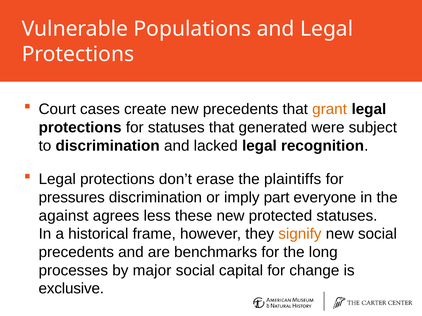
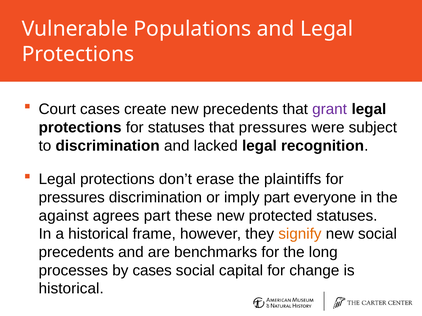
grant colour: orange -> purple (330, 109)
that generated: generated -> pressures (273, 128)
agrees less: less -> part (157, 216)
by major: major -> cases (152, 271)
exclusive: exclusive -> historical (71, 289)
